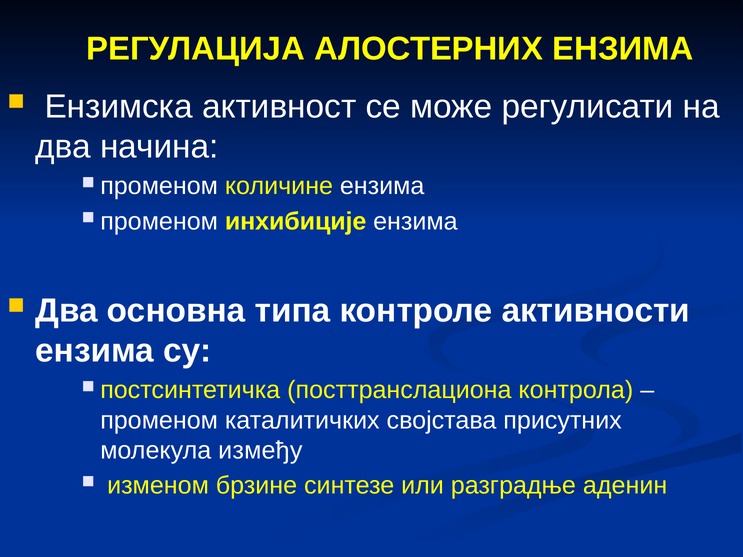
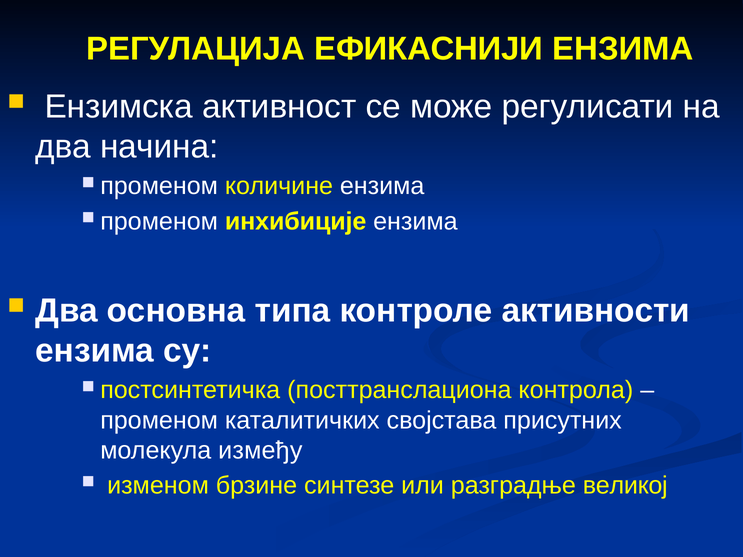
АЛОСТЕРНИХ: АЛОСТЕРНИХ -> ЕФИКАСНИЈИ (429, 49)
аденин: аденин -> великој (625, 486)
